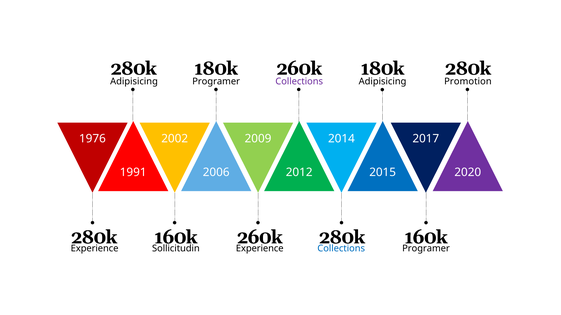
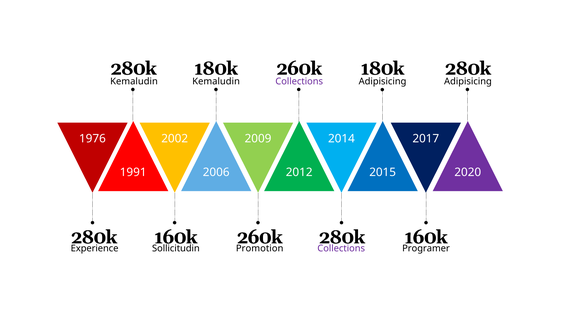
Adipisicing: Adipisicing -> Kemaludin (134, 81)
Programer: Programer -> Kemaludin (216, 81)
Promotion: Promotion -> Adipisicing (468, 81)
Experience: Experience -> Promotion (260, 249)
Collections colour: blue -> purple (341, 249)
